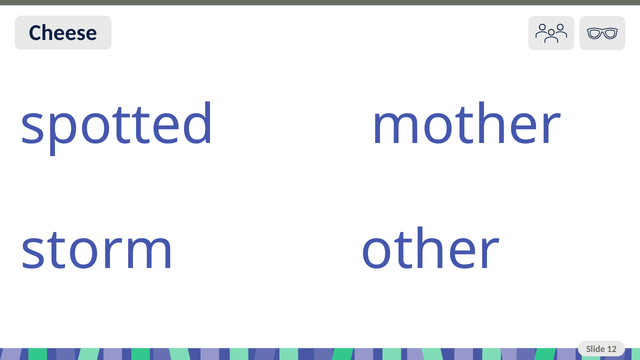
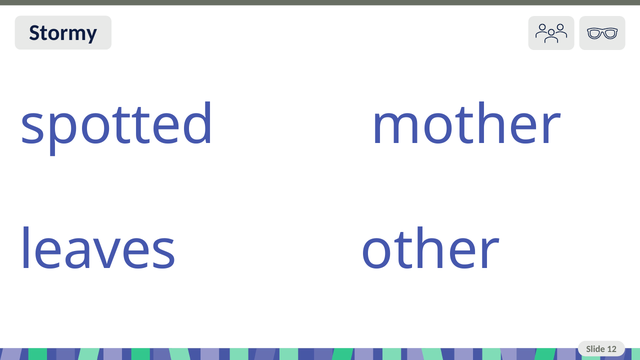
Cheese: Cheese -> Stormy (63, 33)
storm: storm -> leaves (98, 250)
